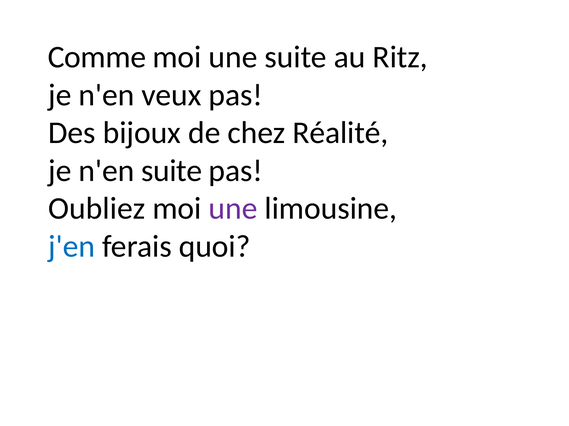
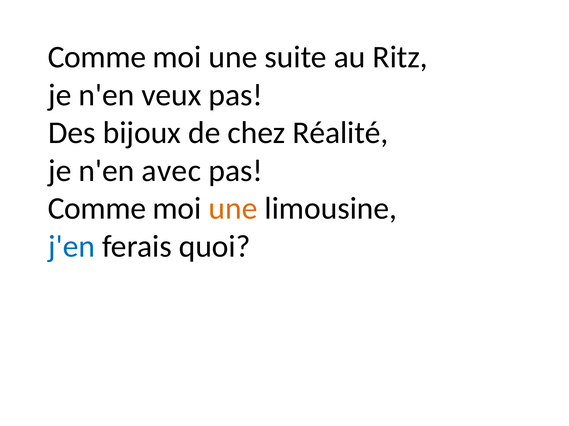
n'en suite: suite -> avec (171, 171)
Oubliez: Oubliez -> Comme (97, 209)
une colour: purple -> orange (233, 209)
